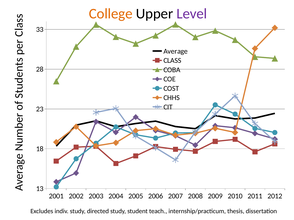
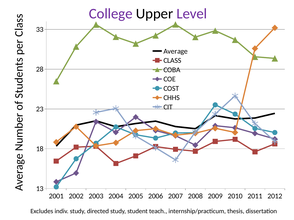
College colour: orange -> purple (111, 14)
